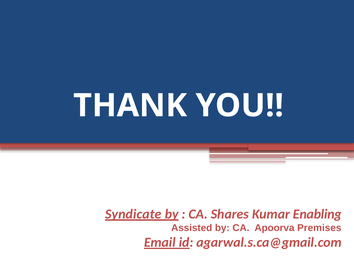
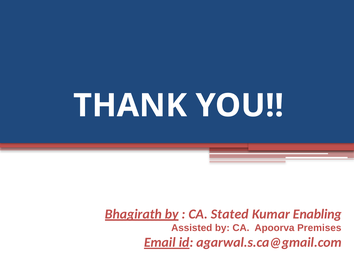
Syndicate: Syndicate -> Bhagirath (133, 215)
Shares: Shares -> Stated (230, 215)
